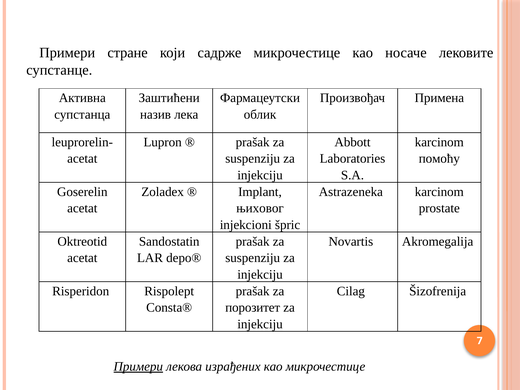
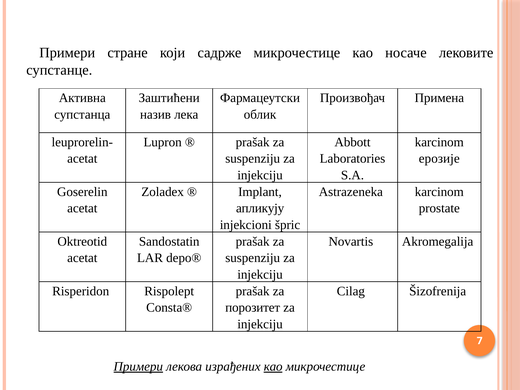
помоћу: помоћу -> ерозије (439, 159)
њиховог: њиховог -> апликују (260, 208)
као underline: none -> present (273, 367)
